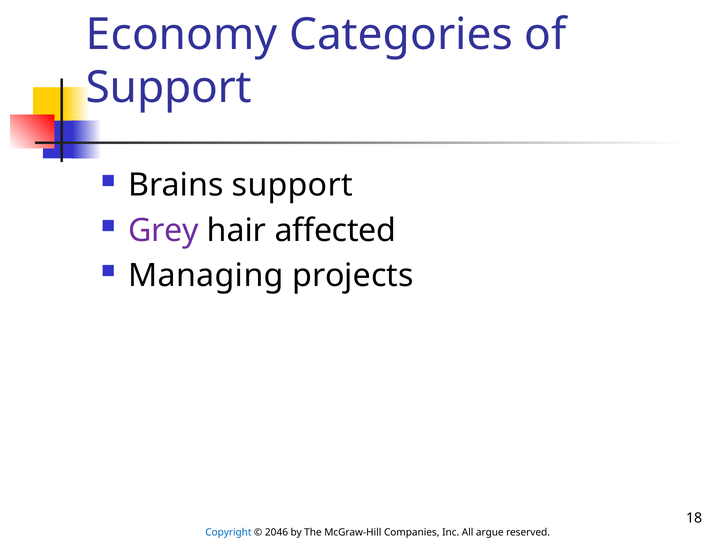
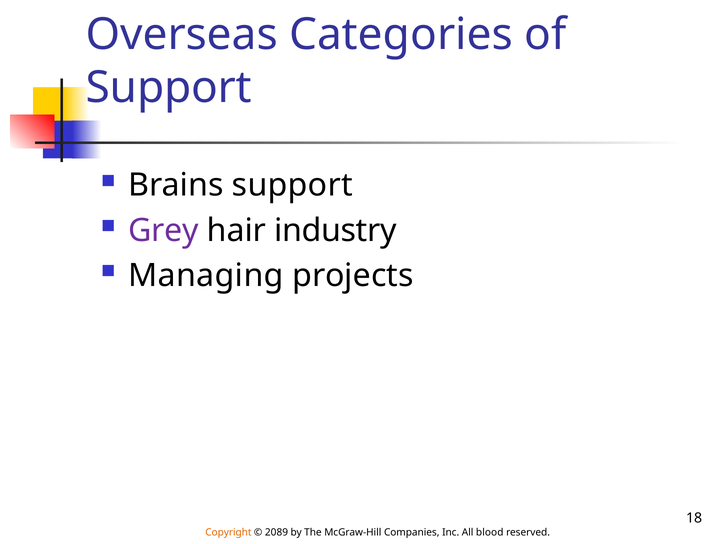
Economy: Economy -> Overseas (182, 34)
affected: affected -> industry (335, 230)
Copyright colour: blue -> orange (228, 532)
2046: 2046 -> 2089 (277, 532)
argue: argue -> blood (490, 532)
